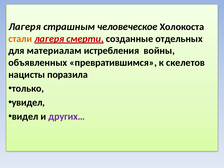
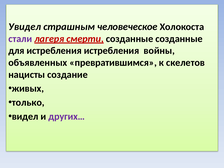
Лагеря: Лагеря -> Увидел (25, 27)
стали colour: orange -> purple (20, 39)
созданные отдельных: отдельных -> созданные (179, 39)
для материалам: материалам -> истребления (54, 51)
поразила: поразила -> создание (67, 75)
только: только -> живых (28, 89)
увидел: увидел -> только (28, 102)
